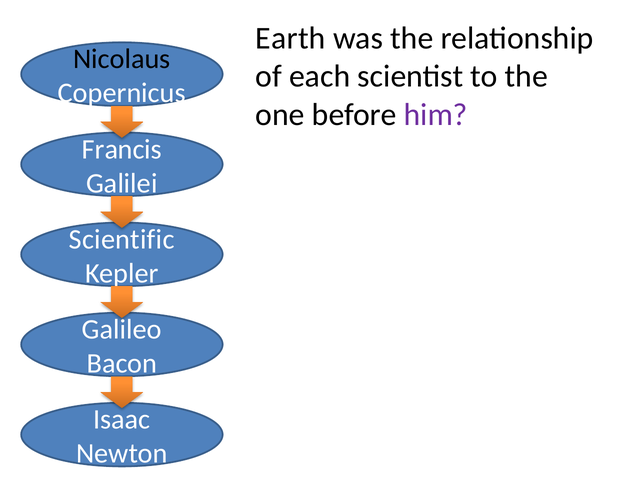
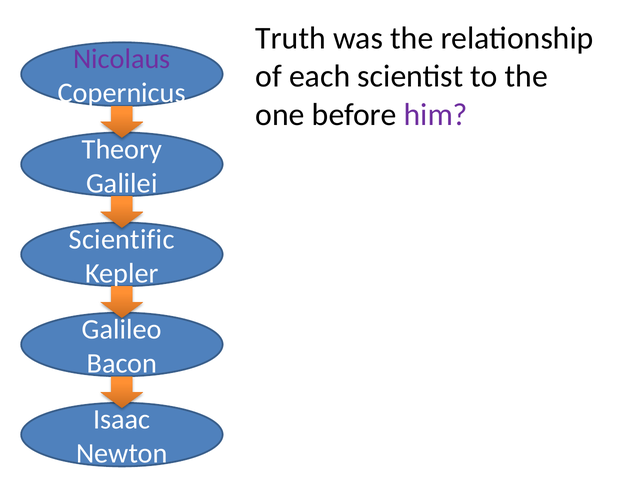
Earth: Earth -> Truth (291, 38)
Nicolaus colour: black -> purple (122, 59)
Francis: Francis -> Theory (122, 149)
